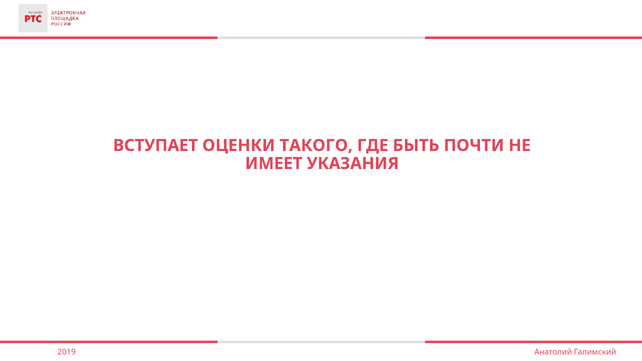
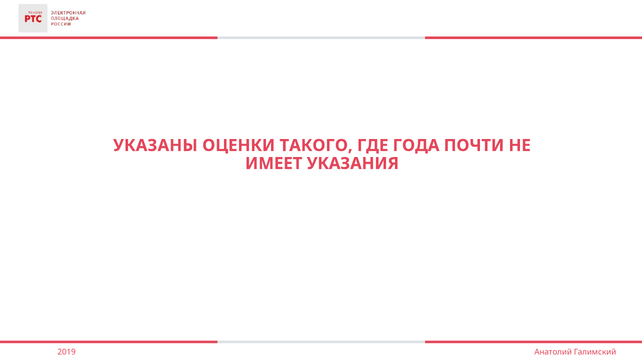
ВСТУПАЕТ: ВСТУПАЕТ -> УКАЗАНЫ (155, 146)
БЫТЬ: БЫТЬ -> ГОДА (416, 146)
